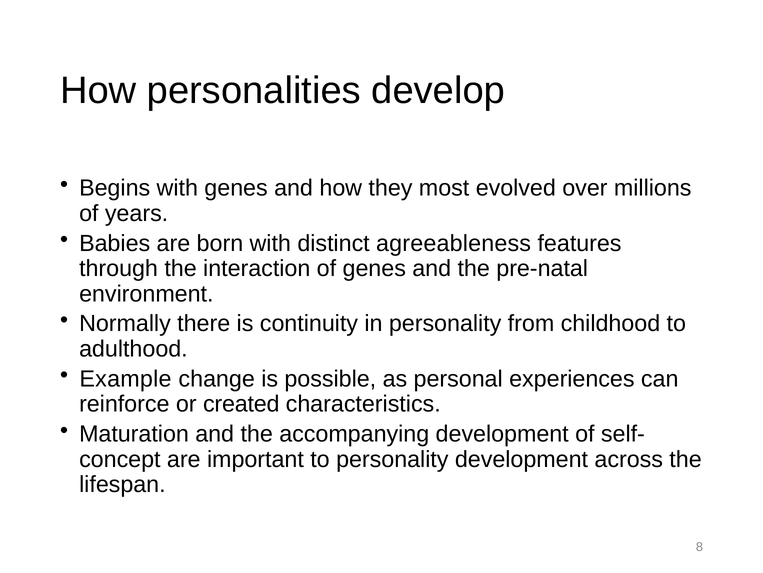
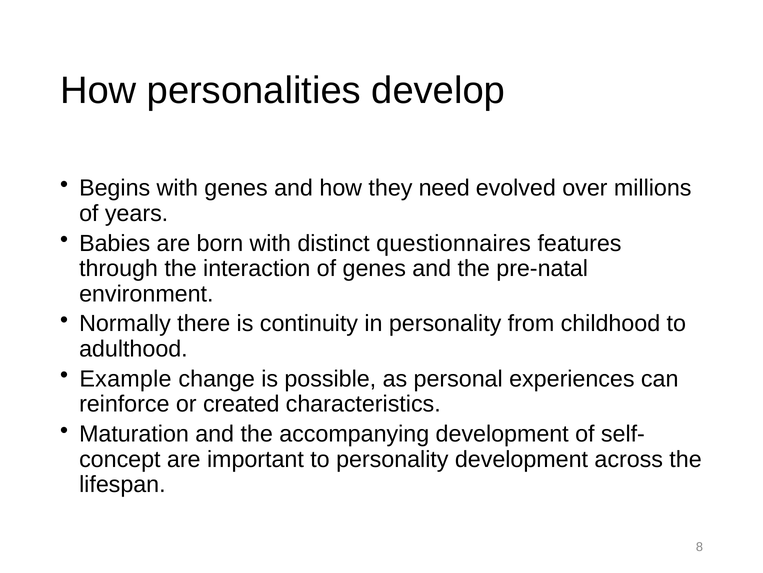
most: most -> need (444, 188)
agreeableness: agreeableness -> questionnaires (454, 243)
